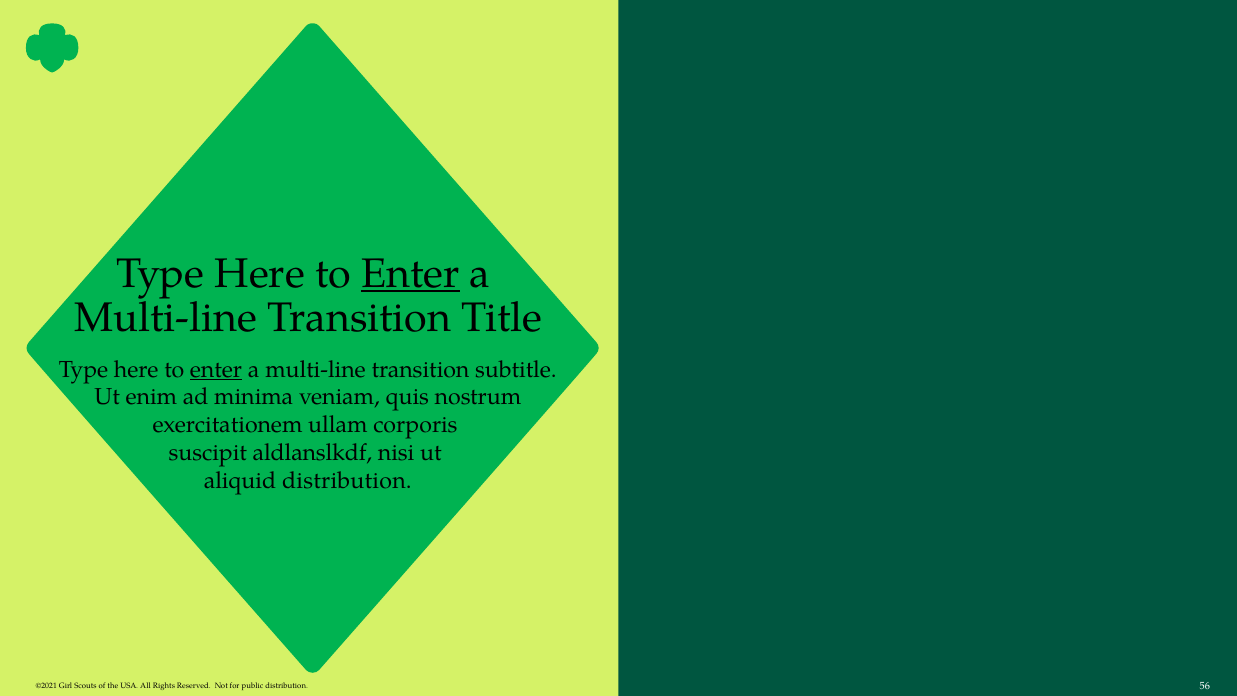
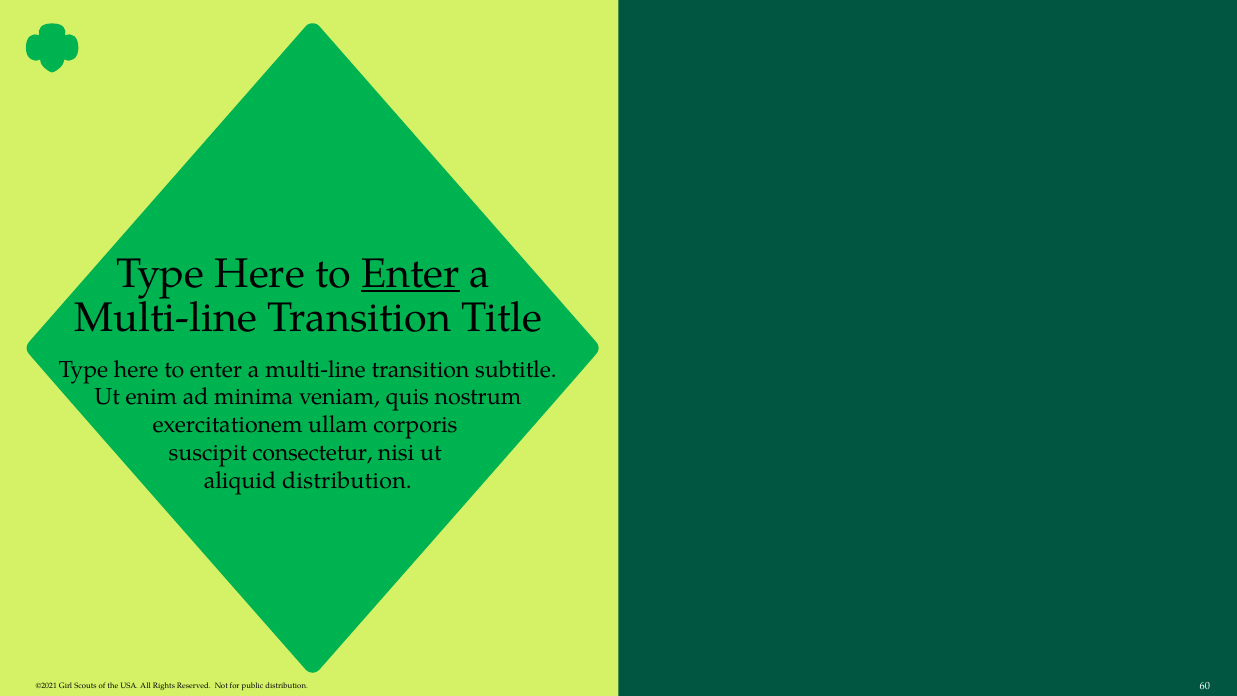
enter underline: present -> none (216, 369)
aldlanslkdf: aldlanslkdf -> consectetur (313, 453)
56: 56 -> 60 (1205, 686)
